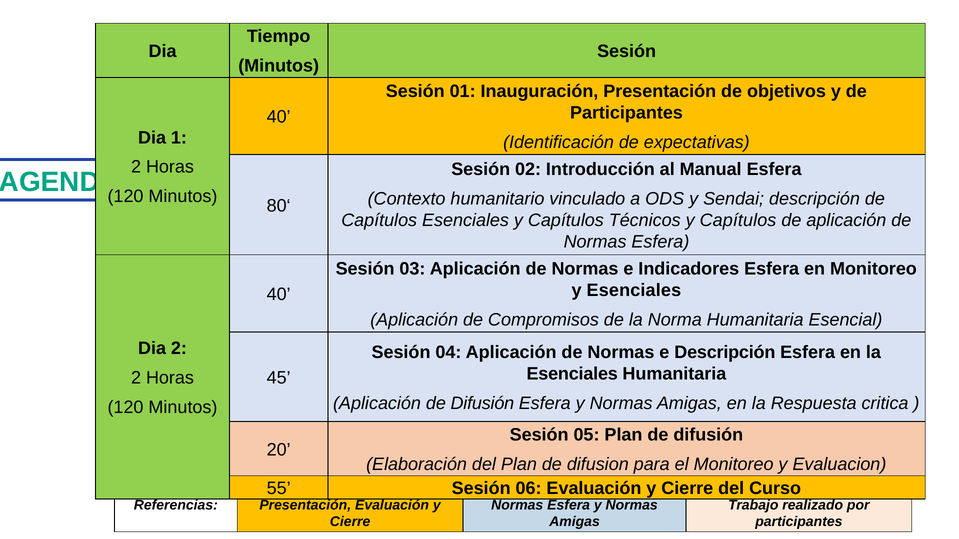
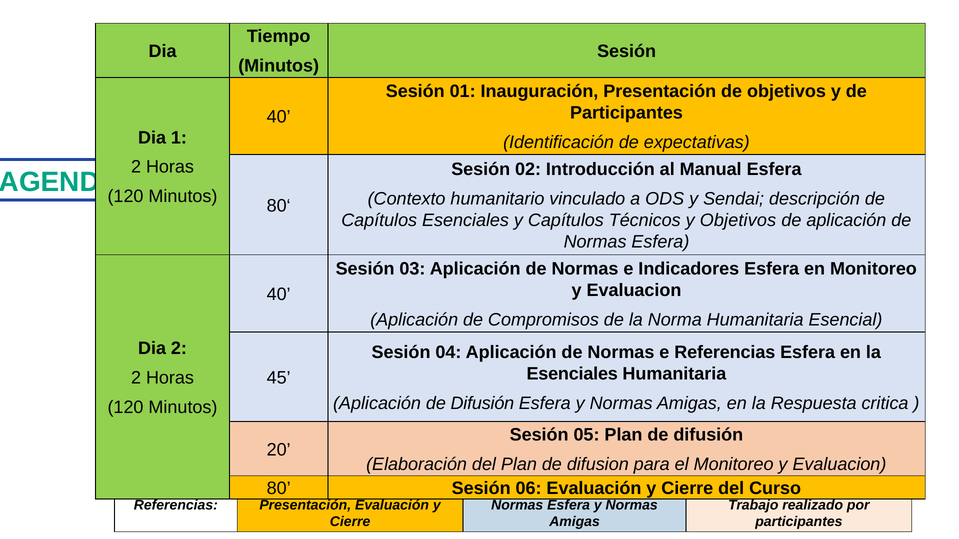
Técnicos y Capítulos: Capítulos -> Objetivos (738, 221)
Esenciales: Esenciales -> Evaluacion (634, 291)
e Descripción: Descripción -> Referencias (725, 353)
55: 55 -> 80 (279, 489)
